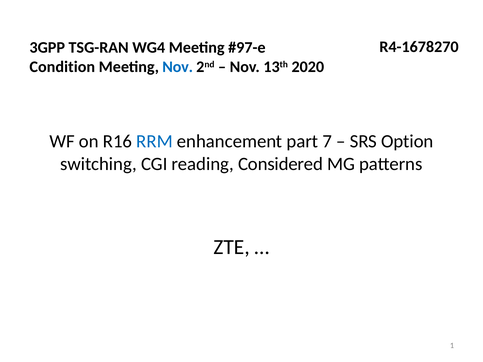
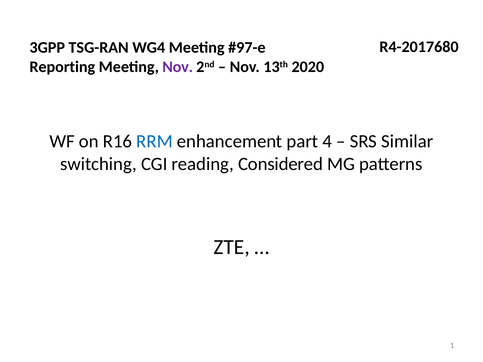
R4-1678270: R4-1678270 -> R4-2017680 (419, 47)
Condition: Condition -> Reporting (62, 67)
Nov colour: blue -> purple (178, 67)
7: 7 -> 4 (327, 141)
Option: Option -> Similar (407, 141)
